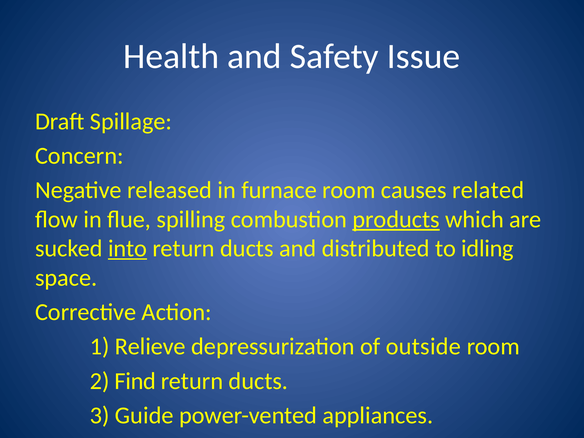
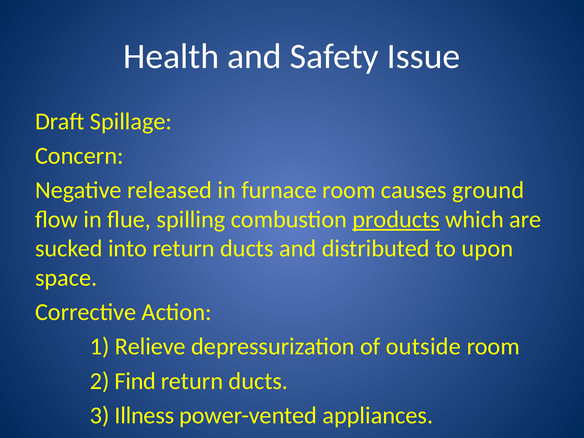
related: related -> ground (488, 190)
into underline: present -> none (128, 249)
idling: idling -> upon (487, 249)
Guide: Guide -> Illness (144, 415)
